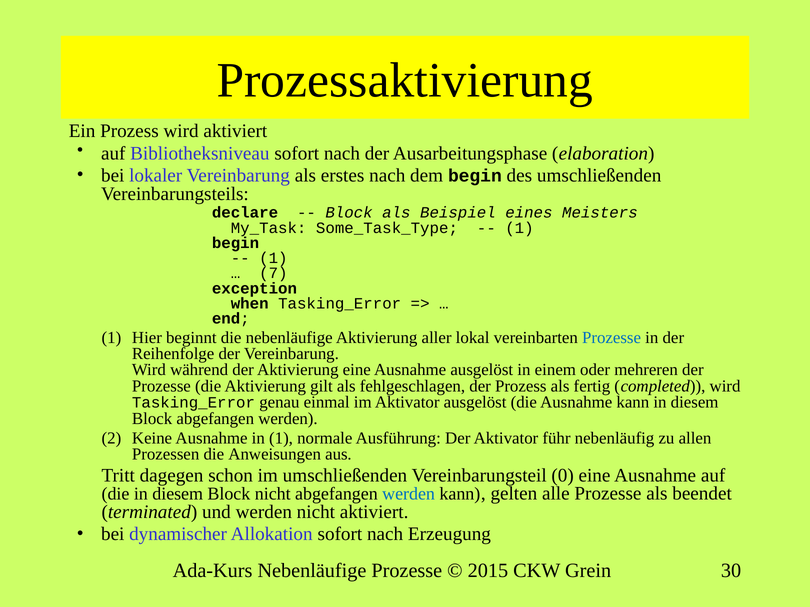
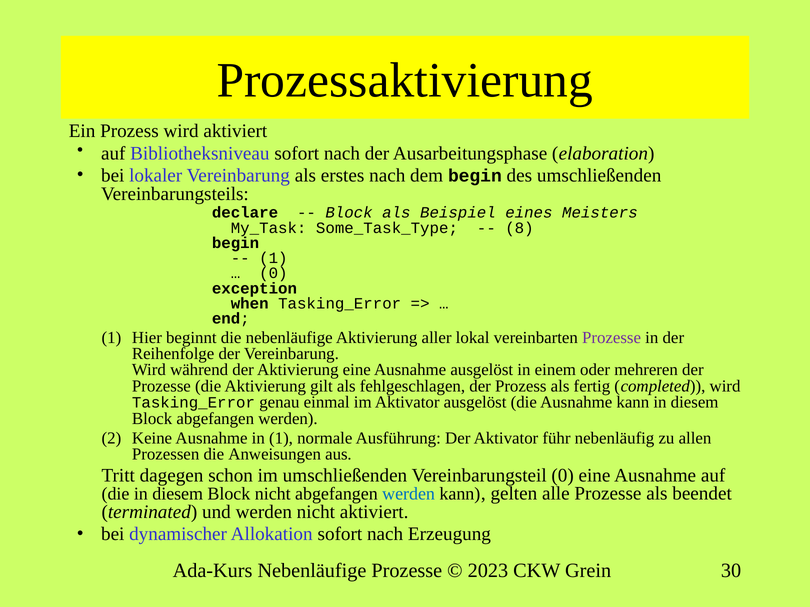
1: 1 -> 8 (519, 228)
7: 7 -> 0 (273, 273)
Prozesse colour: blue -> purple (612, 338)
2015: 2015 -> 2023 (488, 571)
